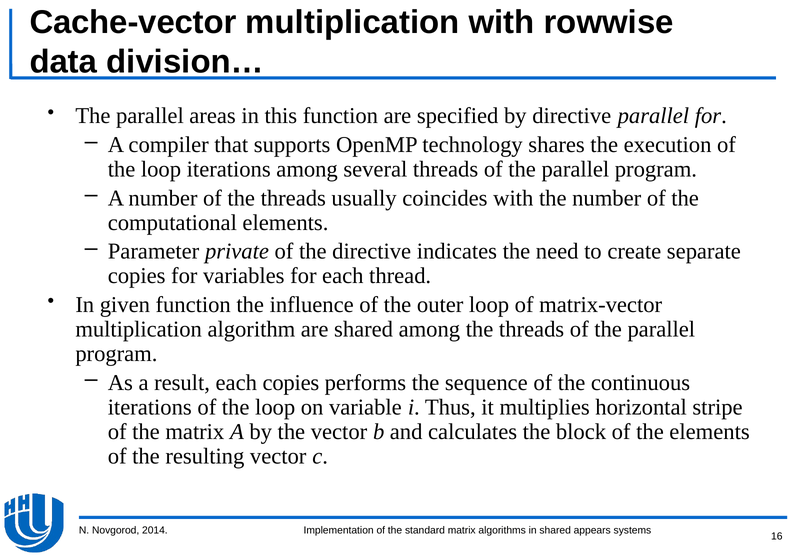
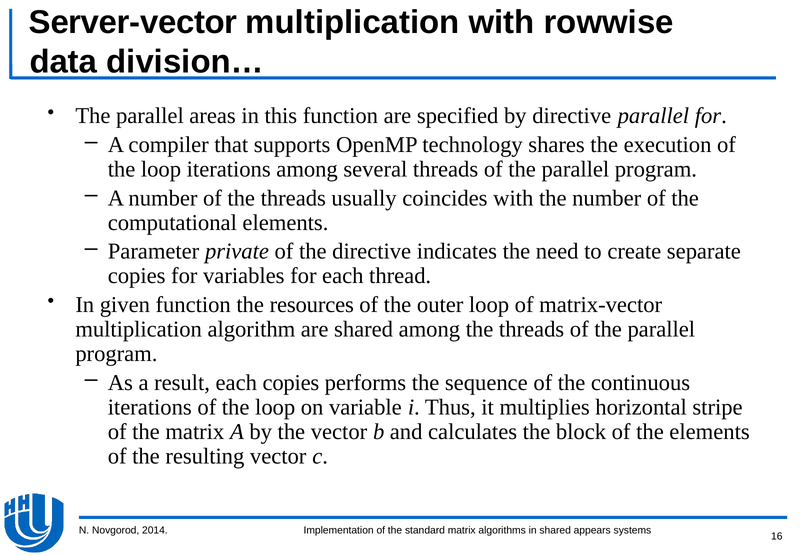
Cache-vector: Cache-vector -> Server-vector (133, 22)
influence: influence -> resources (312, 305)
